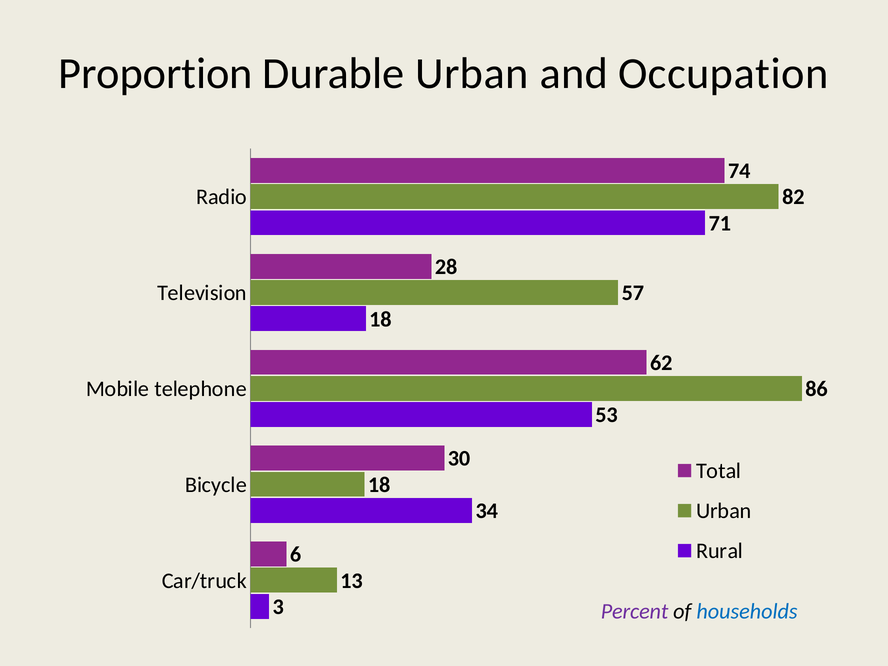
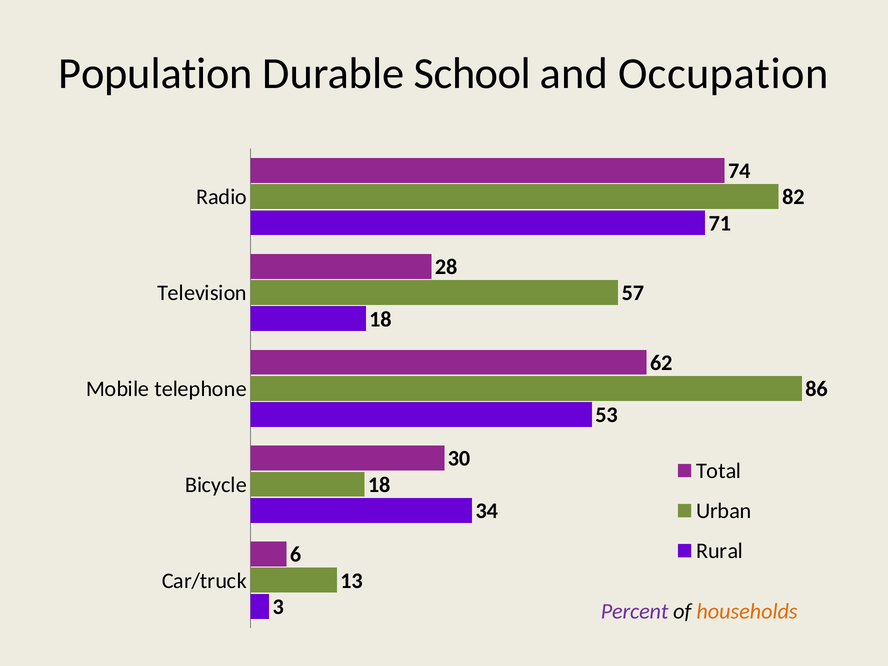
Proportion: Proportion -> Population (156, 73)
Durable Urban: Urban -> School (472, 73)
households colour: blue -> orange (747, 611)
